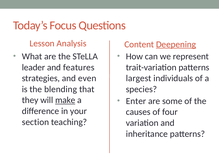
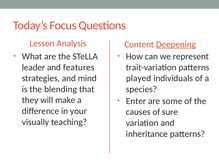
even: even -> mind (87, 78)
largest: largest -> played (139, 78)
make underline: present -> none (65, 100)
four: four -> sure (170, 112)
section: section -> visually (35, 122)
